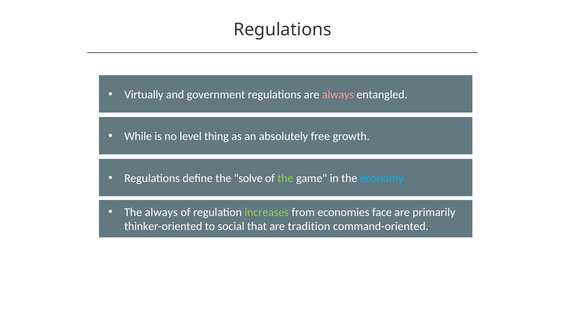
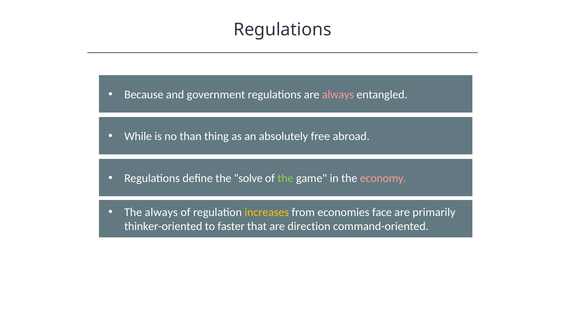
Virtually: Virtually -> Because (144, 94)
level: level -> than (191, 136)
growth: growth -> abroad (351, 136)
economy colour: light blue -> pink (383, 178)
increases colour: light green -> yellow (267, 212)
social: social -> faster (231, 226)
tradition: tradition -> direction (309, 226)
